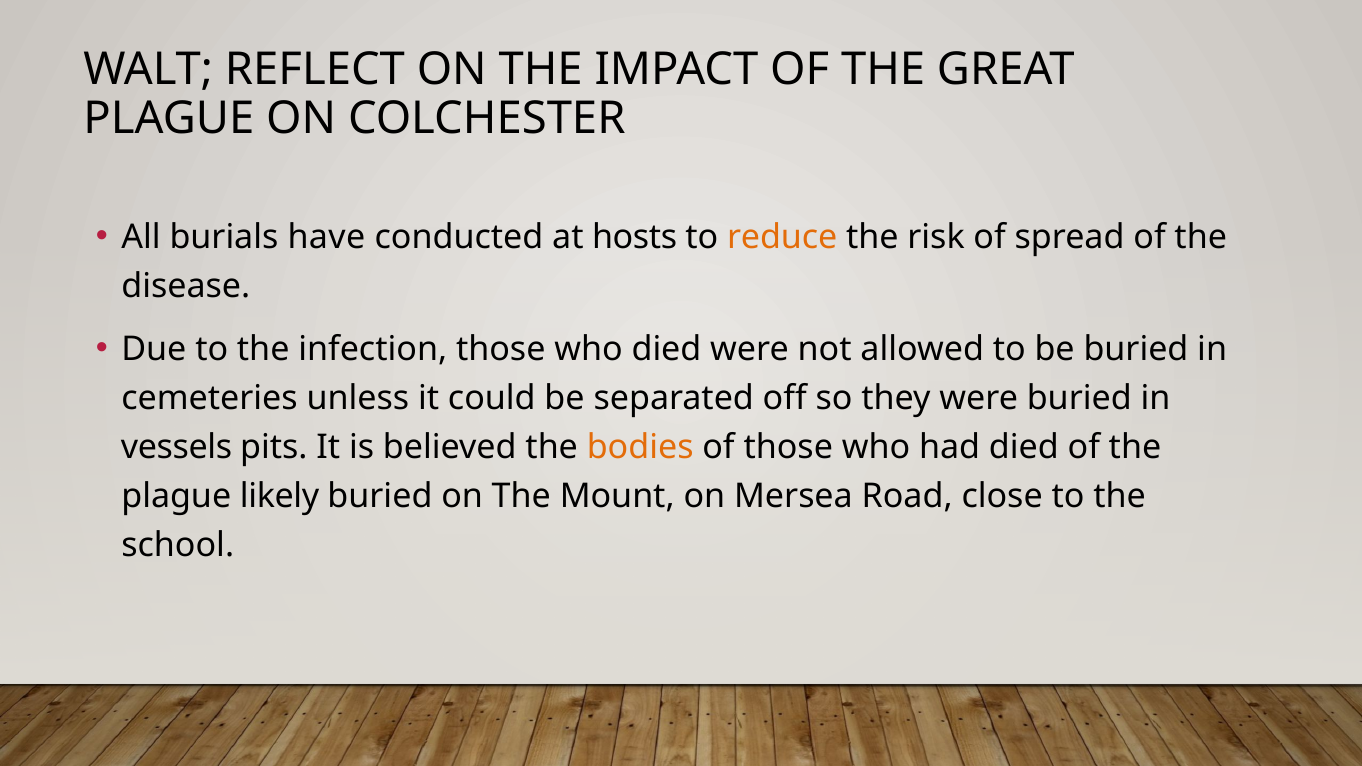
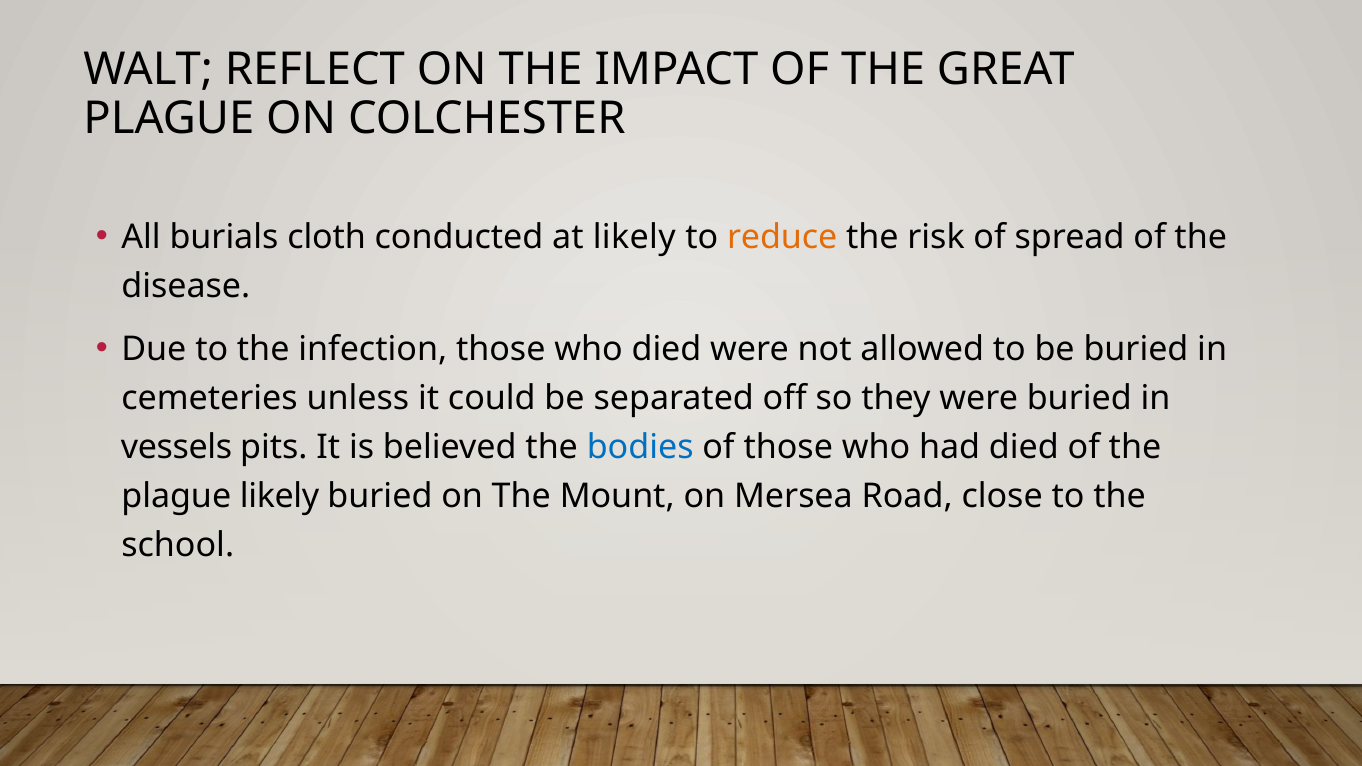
have: have -> cloth (327, 237)
at hosts: hosts -> likely (634, 237)
bodies colour: orange -> blue (640, 447)
